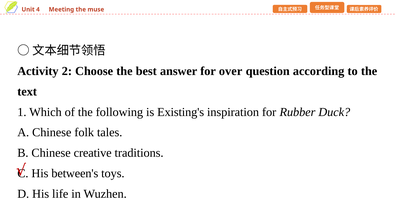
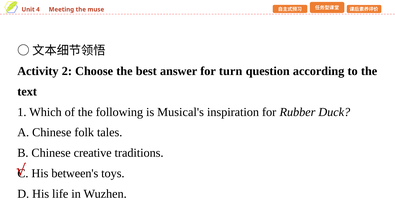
over: over -> turn (231, 71)
Existing's: Existing's -> Musical's (181, 112)
